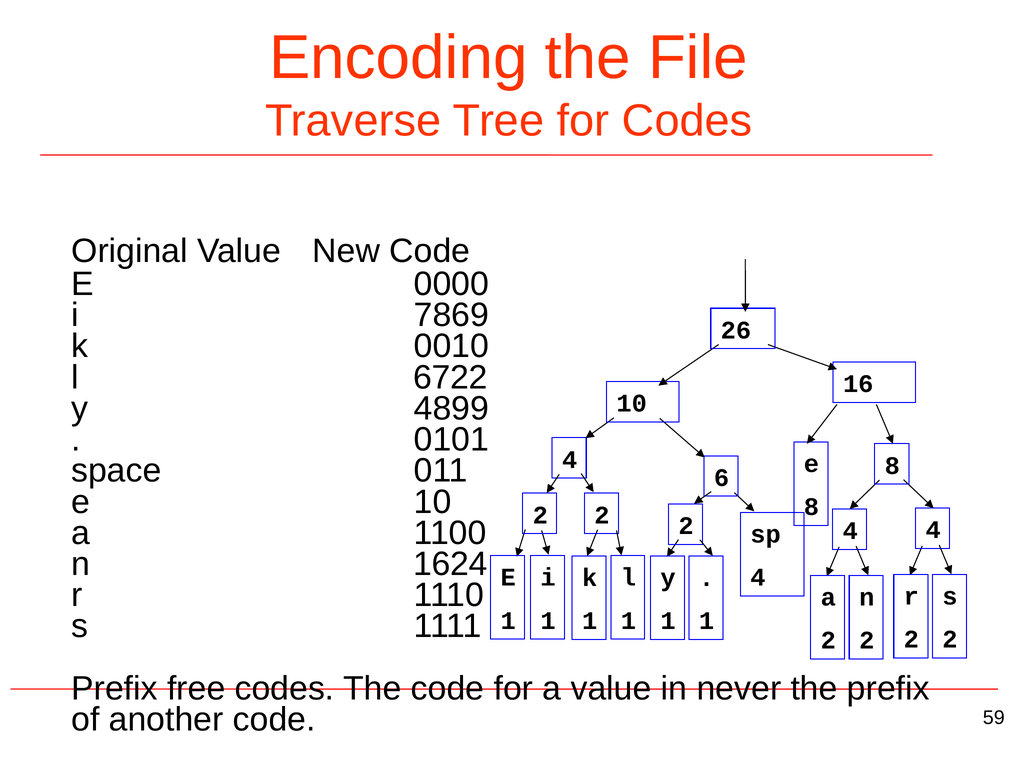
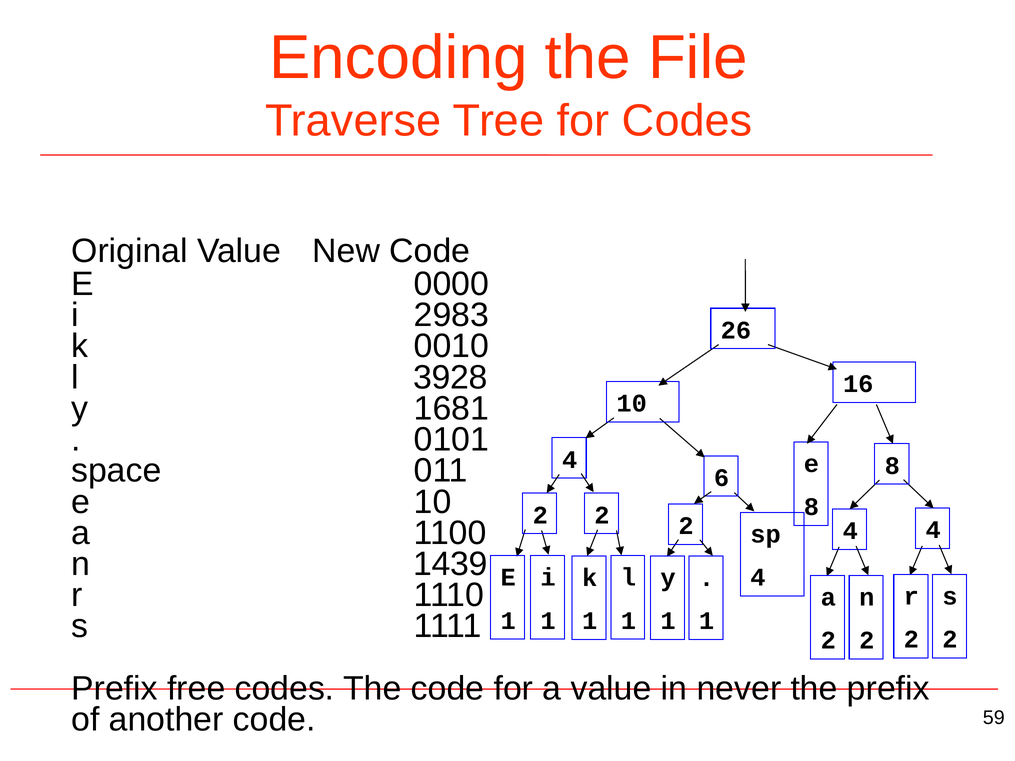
7869: 7869 -> 2983 (451, 315)
6722: 6722 -> 3928 (450, 377)
4899: 4899 -> 1681 (451, 409)
1624: 1624 -> 1439 (450, 564)
